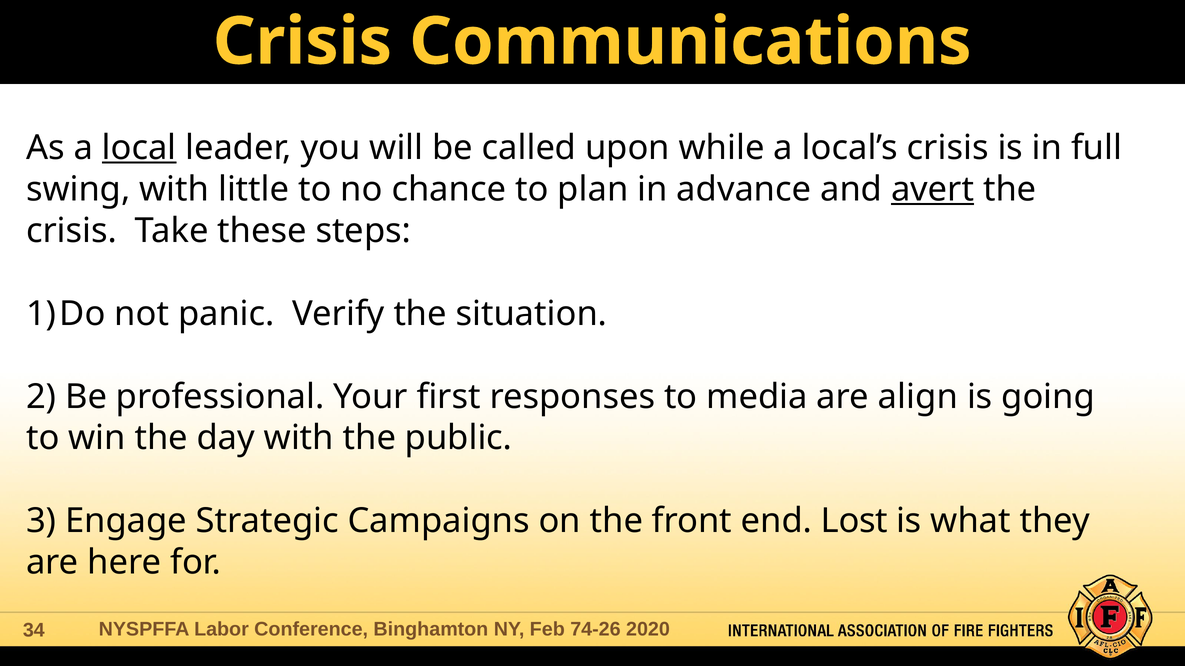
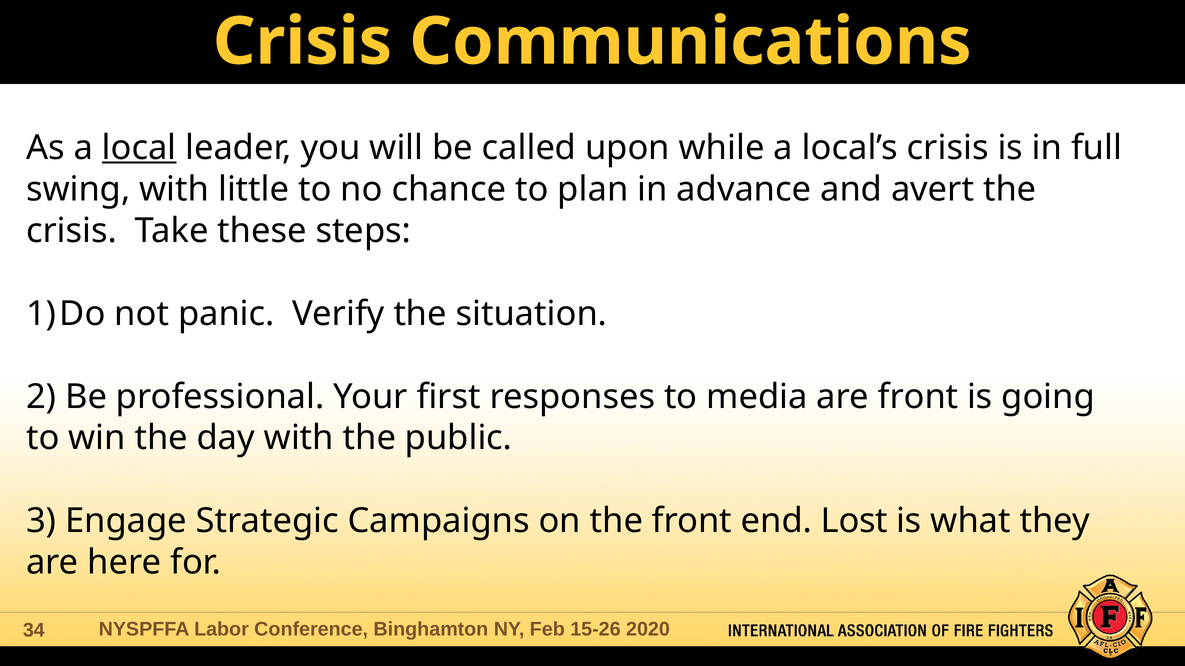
avert underline: present -> none (933, 189)
are align: align -> front (918, 397)
74-26: 74-26 -> 15-26 (595, 630)
